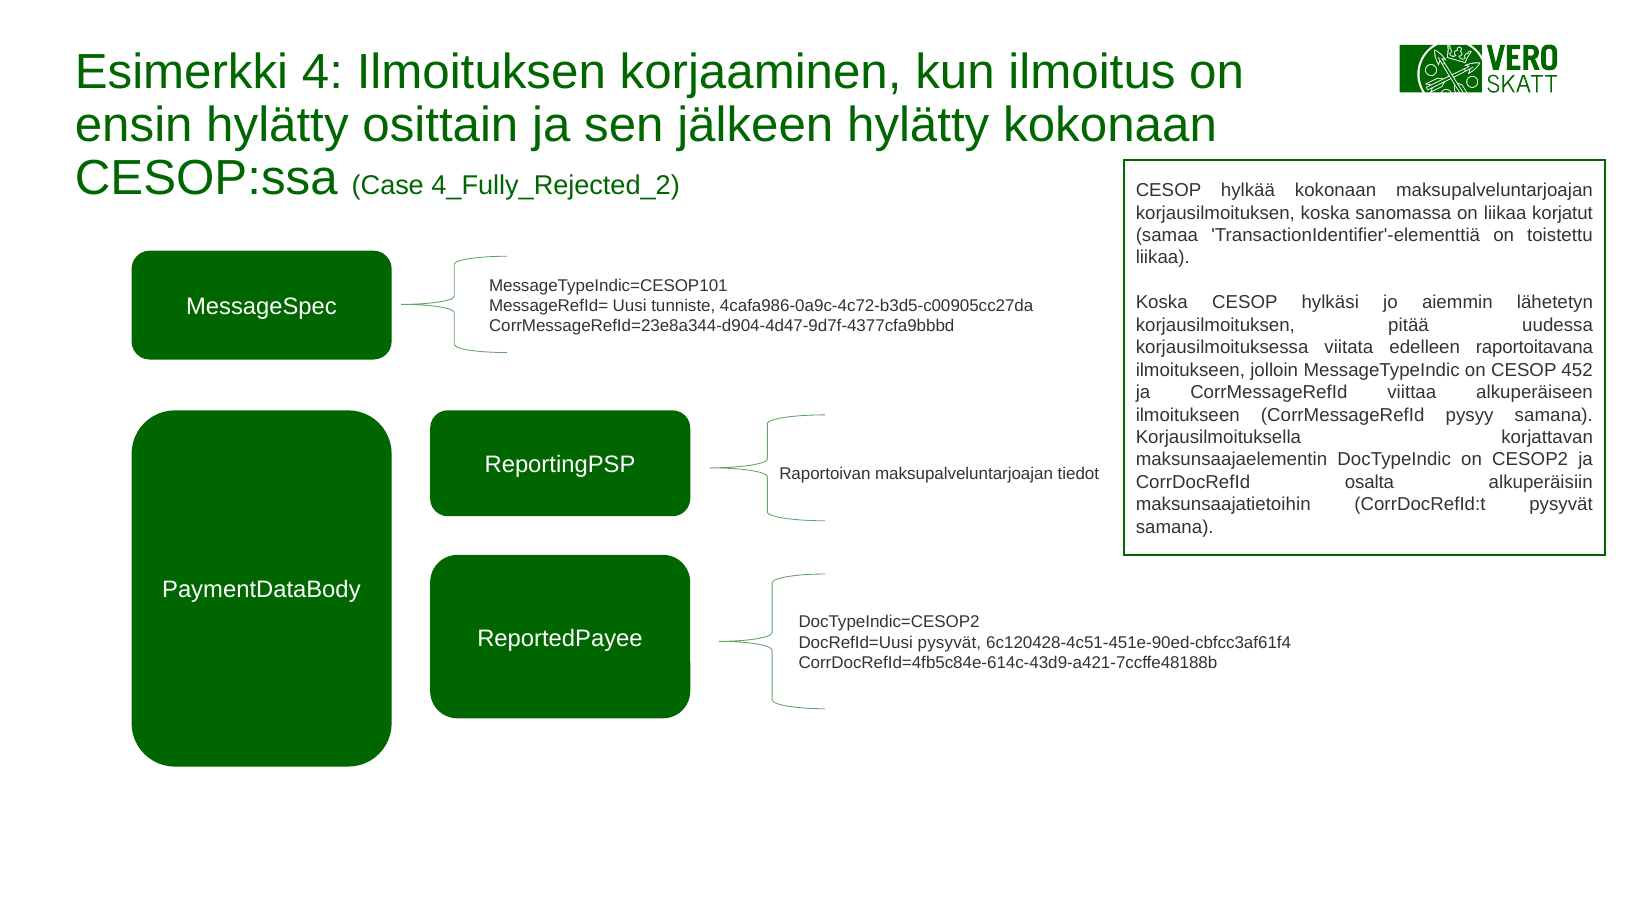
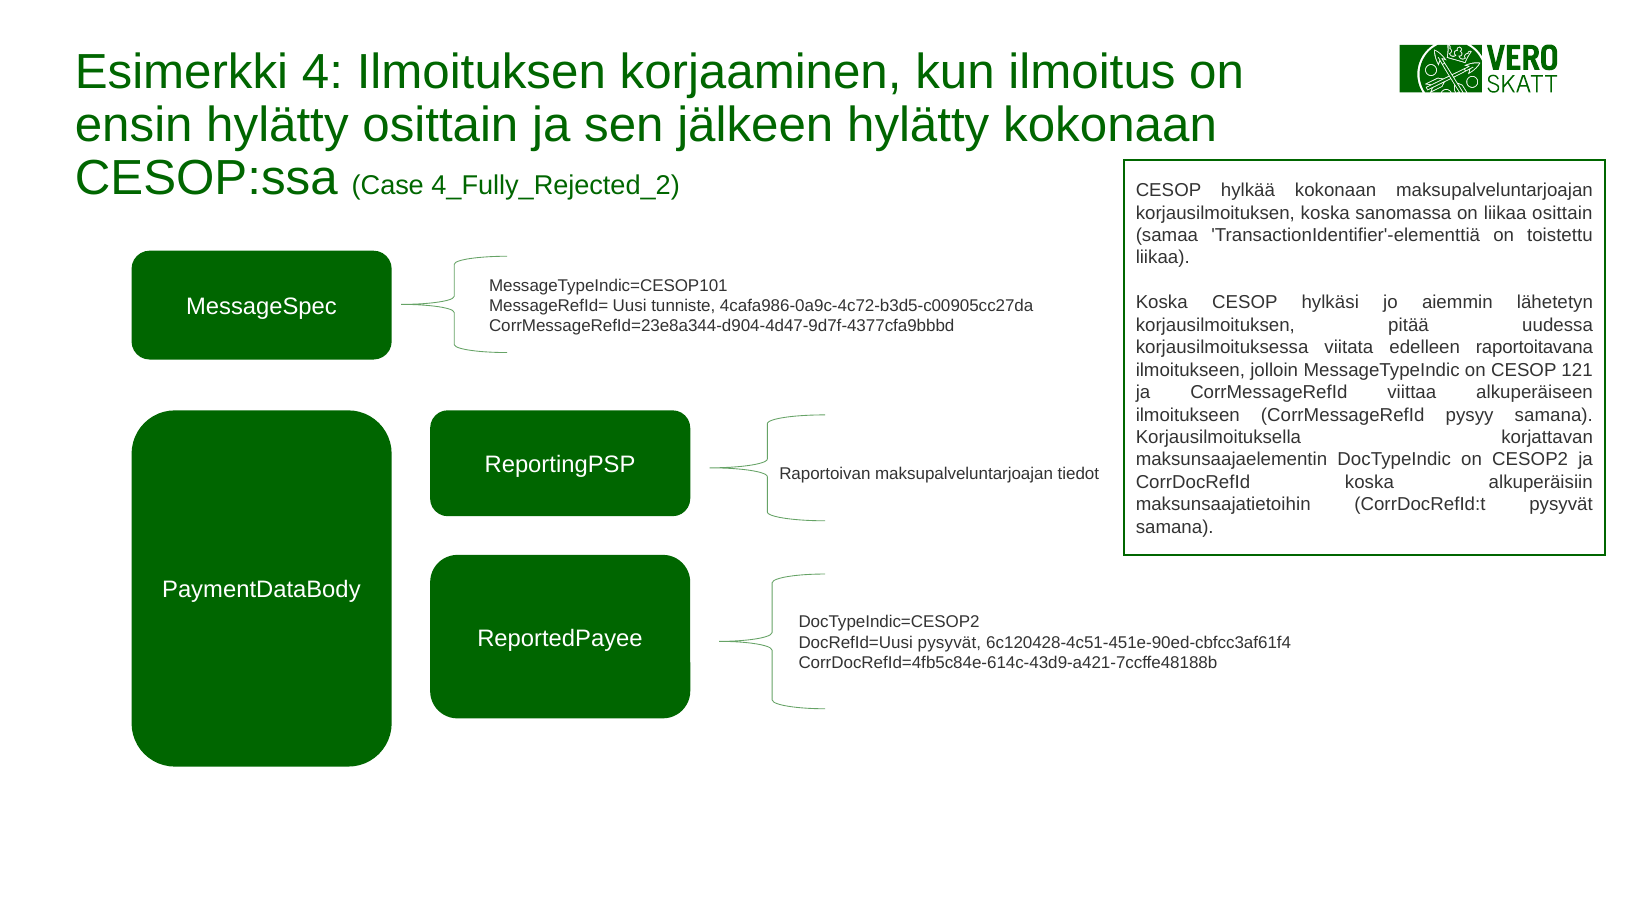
liikaa korjatut: korjatut -> osittain (1562, 213)
452: 452 -> 121 (1577, 370)
CorrDocRefId osalta: osalta -> koska (1369, 482)
